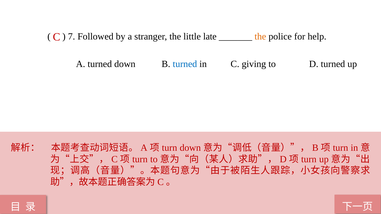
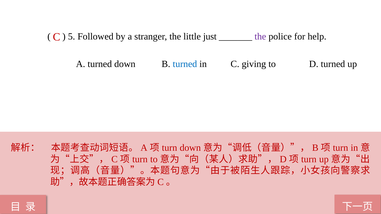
7: 7 -> 5 (72, 37)
late: late -> just (210, 37)
the colour: orange -> purple (260, 37)
